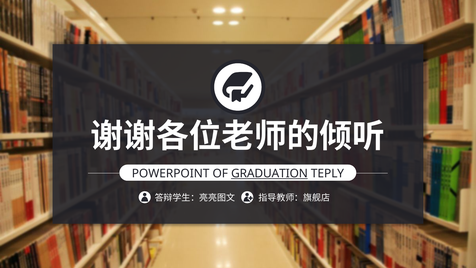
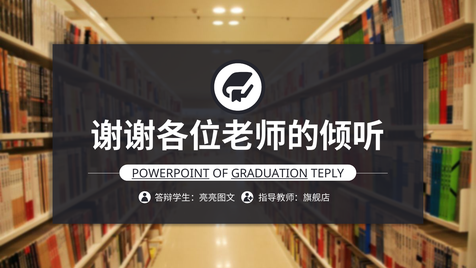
POWERPOINT underline: none -> present (171, 173)
